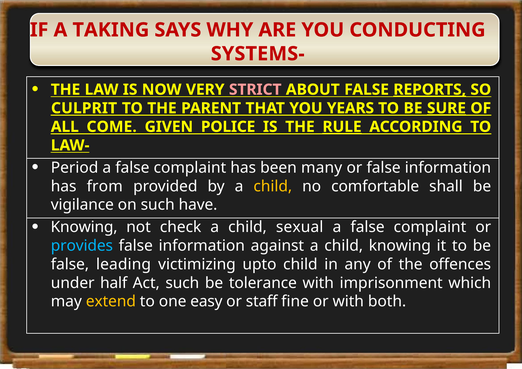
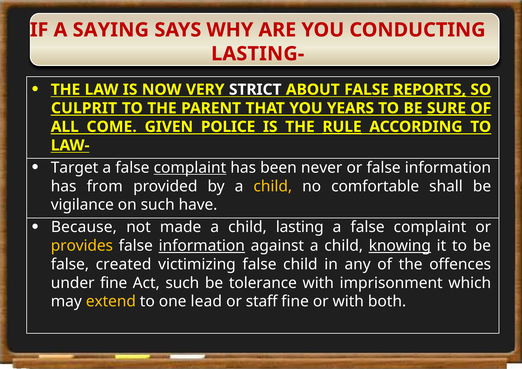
TAKING: TAKING -> SAYING (111, 30)
SYSTEMS-: SYSTEMS- -> LASTING- (258, 54)
STRICT colour: pink -> white (255, 90)
Period: Period -> Target (75, 168)
complaint underline: none -> present (190, 168)
many: many -> never (322, 168)
Knowing: Knowing -> Because (84, 227)
check: check -> made (181, 227)
sexual: sexual -> lasting (300, 227)
provides colour: light blue -> yellow (82, 246)
information underline: none -> present (202, 246)
knowing underline: none -> present (400, 246)
leading: leading -> created (124, 264)
victimizing upto: upto -> false (259, 264)
under half: half -> fine (114, 283)
easy: easy -> lead (206, 302)
